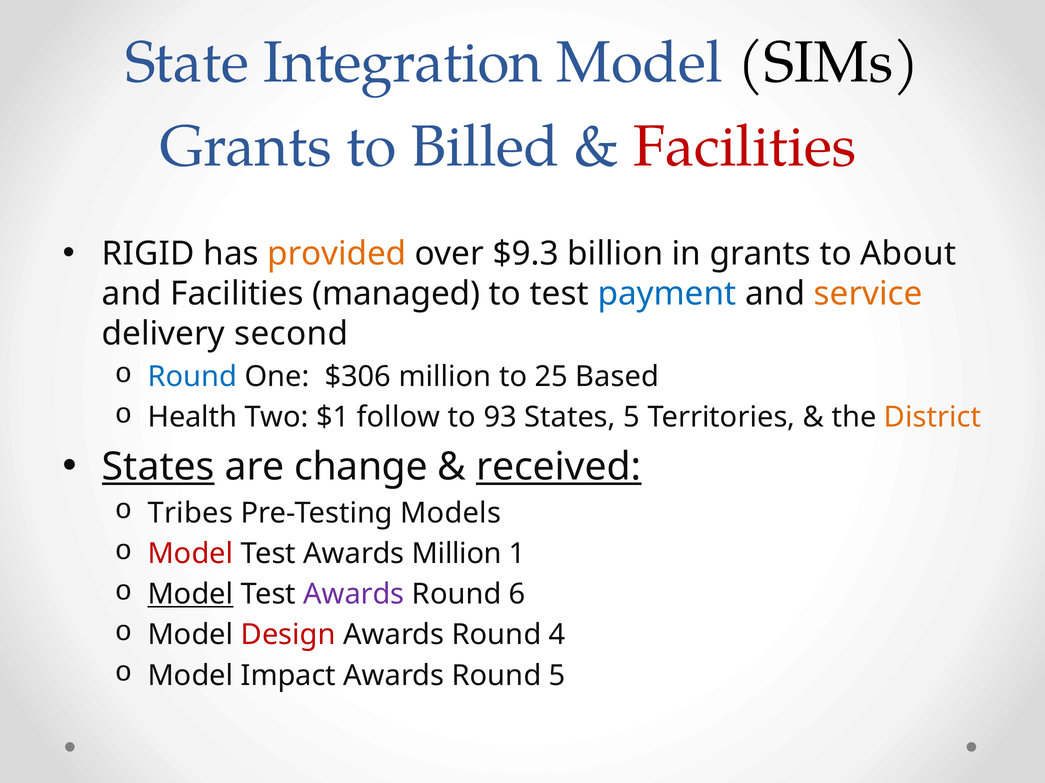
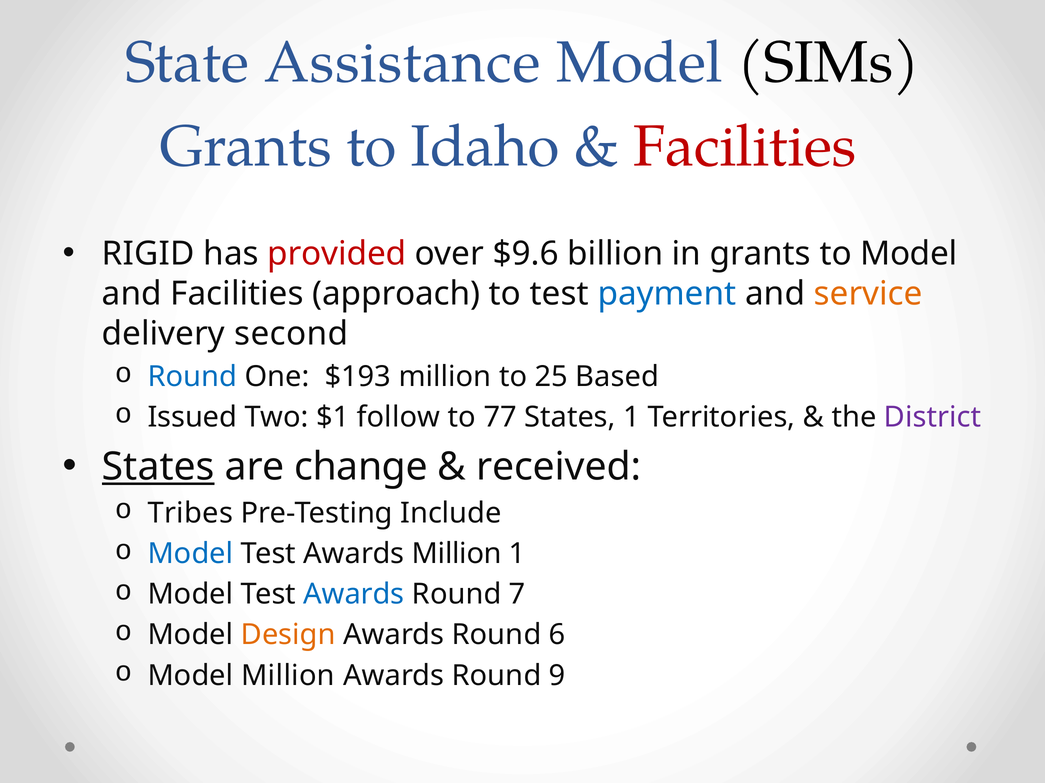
Integration: Integration -> Assistance (402, 63)
Billed: Billed -> Idaho (485, 147)
provided colour: orange -> red (337, 254)
$9.3: $9.3 -> $9.6 (526, 254)
to About: About -> Model (909, 254)
managed: managed -> approach (396, 294)
$306: $306 -> $193 (358, 377)
Health: Health -> Issued (192, 418)
93: 93 -> 77 (500, 418)
States 5: 5 -> 1 (632, 418)
District colour: orange -> purple (933, 418)
received underline: present -> none (559, 467)
Models: Models -> Include (451, 513)
Model colour: red -> blue (190, 554)
Model underline: present -> none (190, 595)
Awards colour: purple -> blue (354, 595)
6: 6 -> 7 (517, 595)
Design colour: red -> orange (288, 635)
4: 4 -> 6 (557, 635)
Model Impact: Impact -> Million (288, 676)
Round 5: 5 -> 9 (557, 676)
